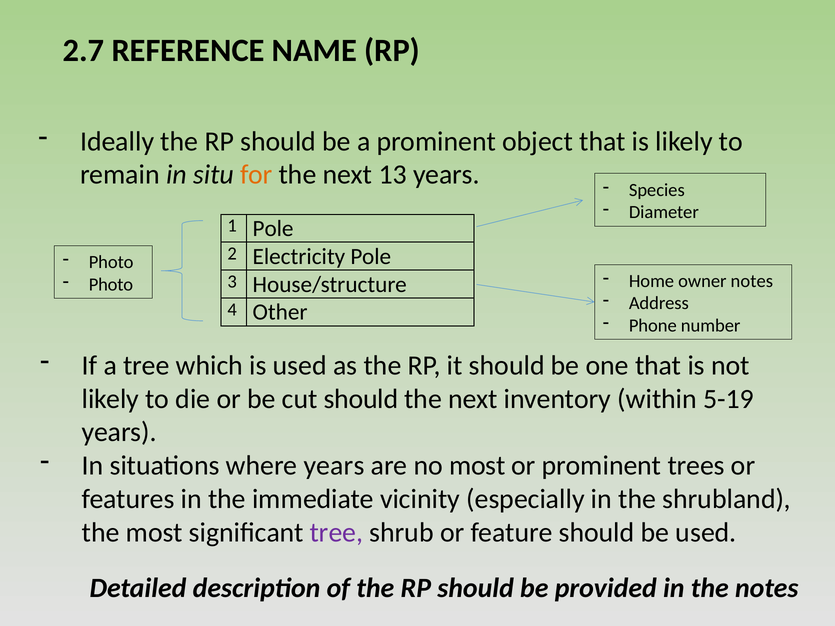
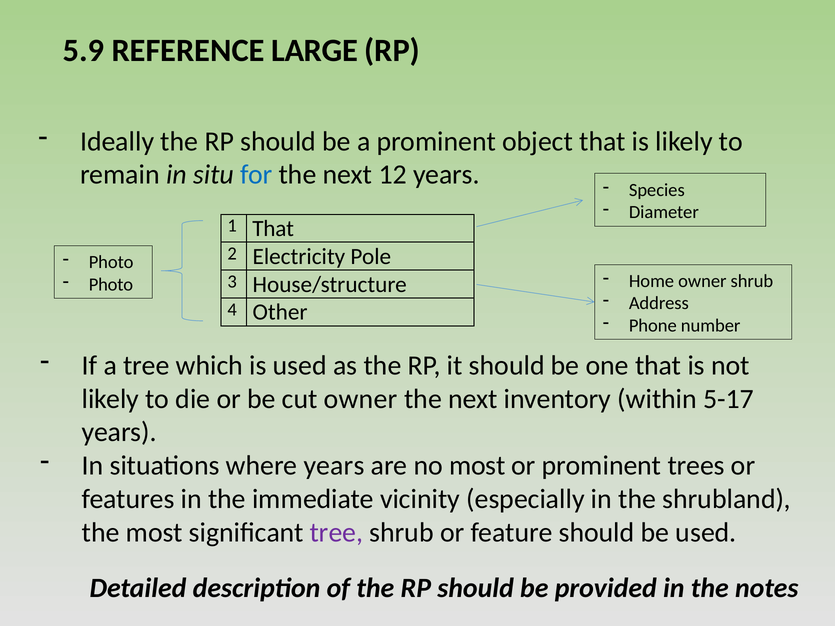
2.7: 2.7 -> 5.9 (83, 51)
NAME: NAME -> LARGE (315, 51)
for colour: orange -> blue (256, 175)
13: 13 -> 12 (393, 175)
1 Pole: Pole -> That (273, 229)
owner notes: notes -> shrub (752, 281)
cut should: should -> owner (361, 399)
5-19: 5-19 -> 5-17 (729, 399)
